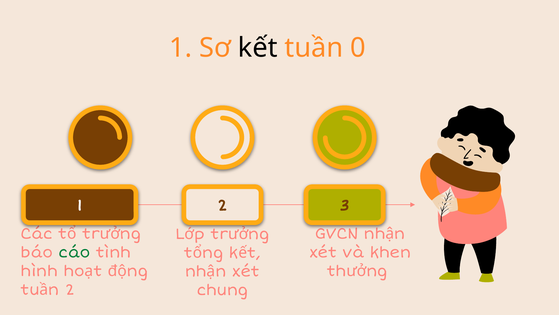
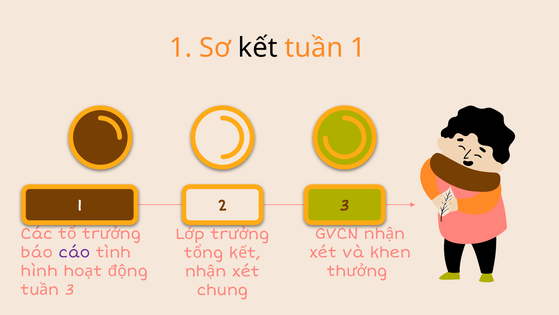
tuần 0: 0 -> 1 (358, 48)
cáo colour: green -> purple (74, 252)
2: 2 -> 3 (70, 289)
